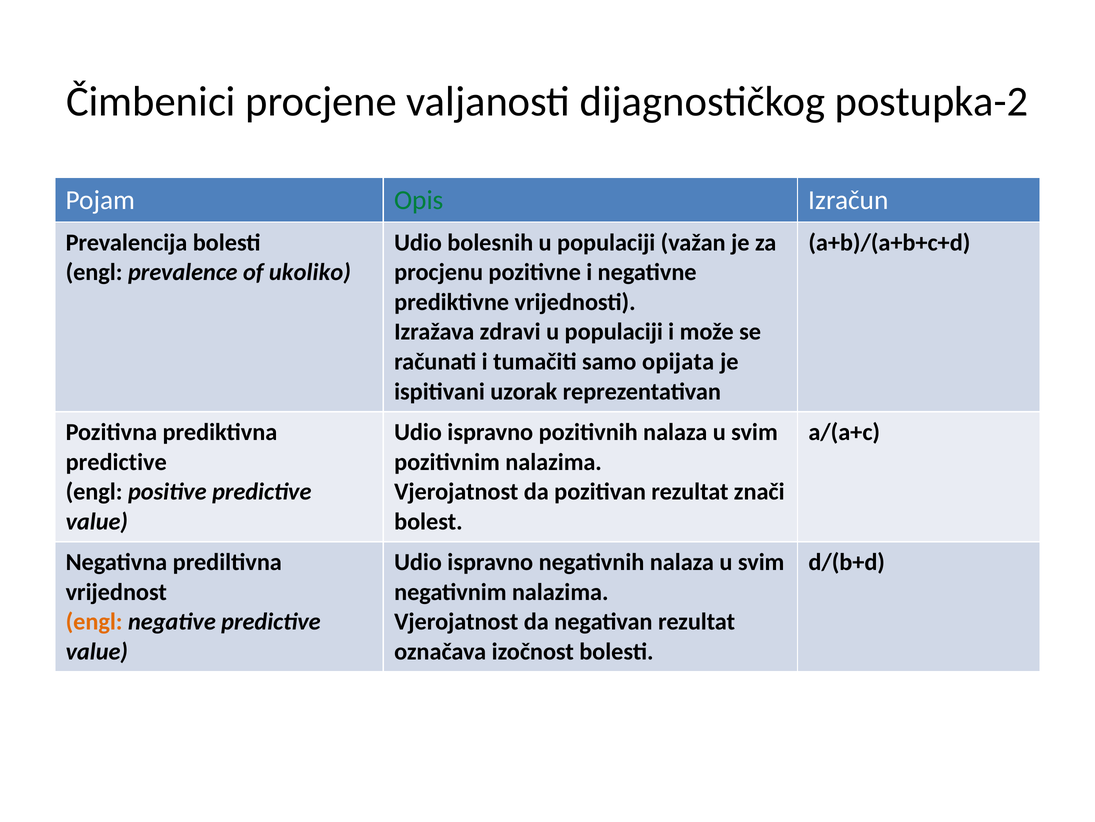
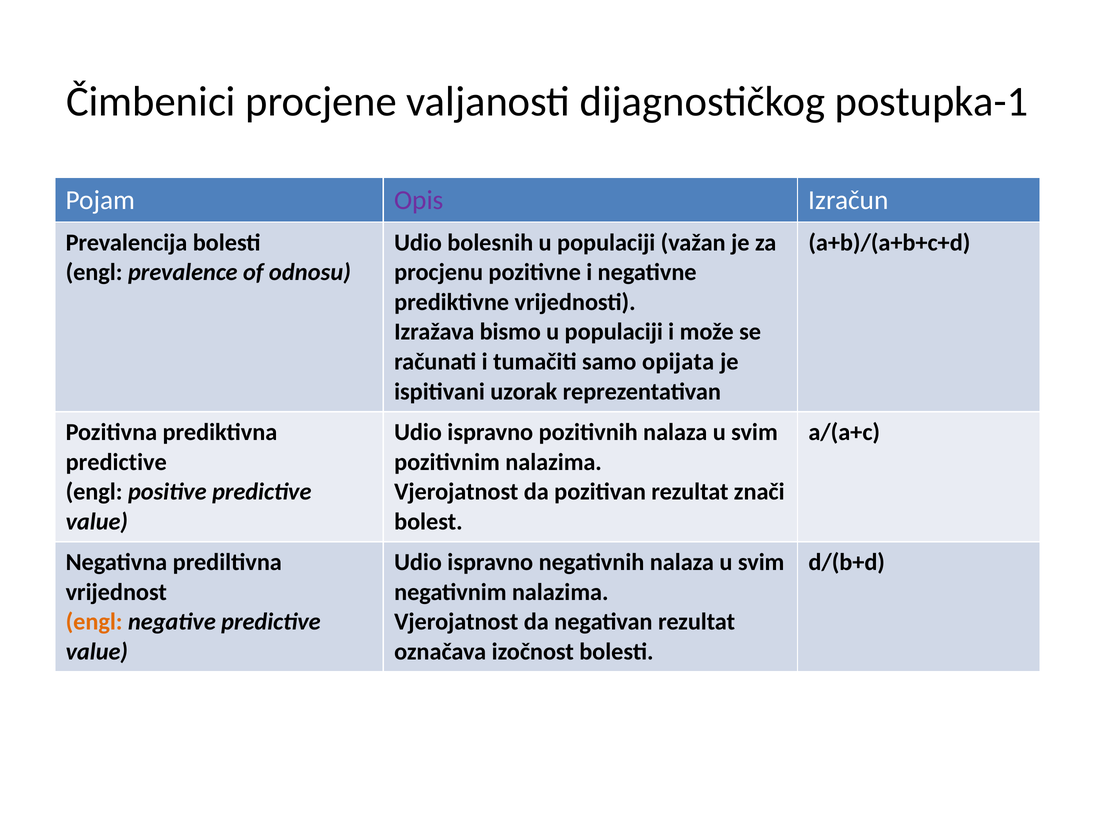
postupka-2: postupka-2 -> postupka-1 (931, 102)
Opis colour: green -> purple (419, 200)
ukoliko: ukoliko -> odnosu (310, 272)
zdravi: zdravi -> bismo (510, 332)
